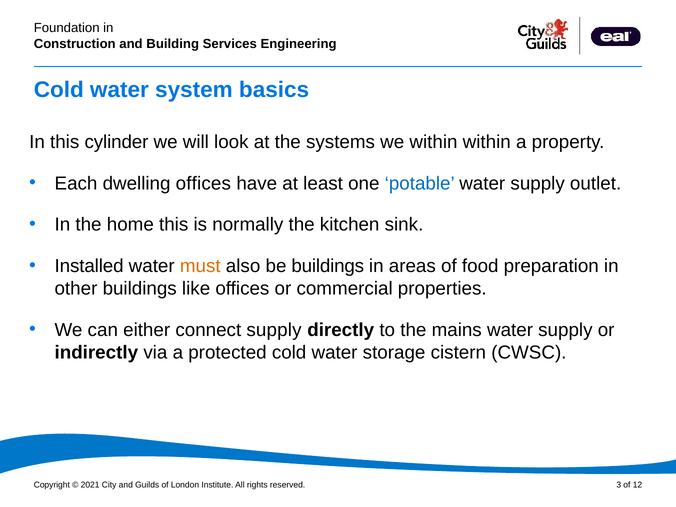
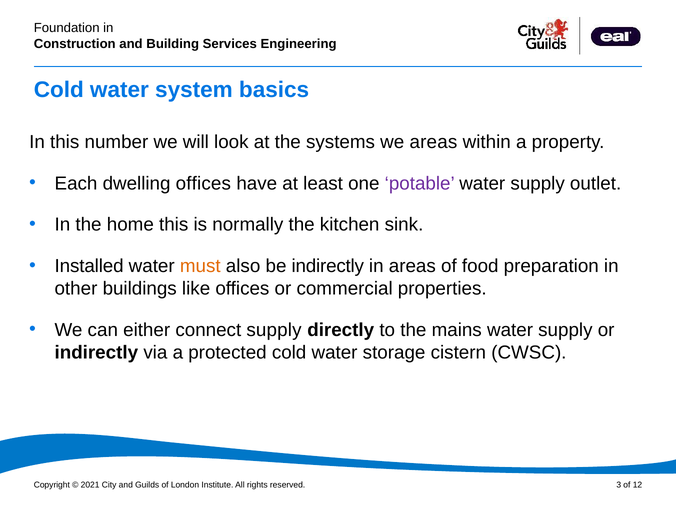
cylinder: cylinder -> number (116, 142)
we within: within -> areas (433, 142)
potable colour: blue -> purple (420, 183)
be buildings: buildings -> indirectly (328, 266)
